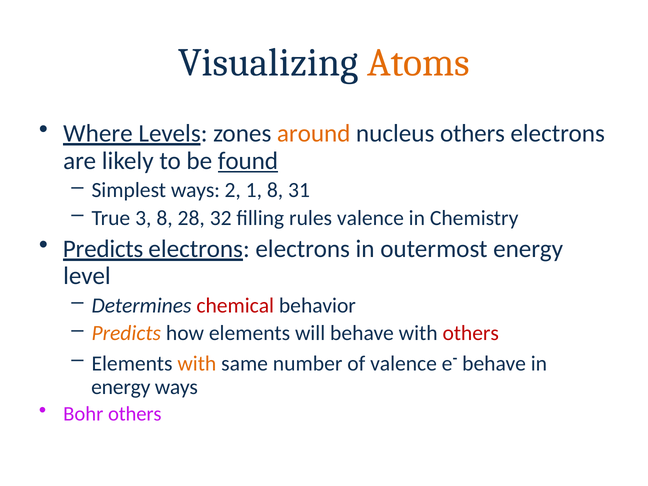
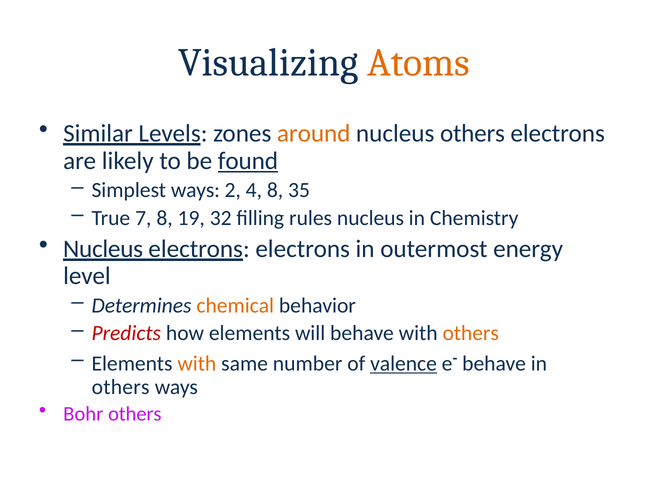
Where: Where -> Similar (98, 134)
1: 1 -> 4 (254, 190)
31: 31 -> 35 (299, 190)
3: 3 -> 7 (143, 218)
28: 28 -> 19 (191, 218)
rules valence: valence -> nucleus (370, 218)
Predicts: Predicts -> Nucleus (103, 249)
chemical colour: red -> orange (235, 305)
Predicts colour: orange -> red (126, 333)
others colour: red -> orange (471, 333)
valence underline: none -> present (404, 364)
energy: energy -> others (121, 387)
